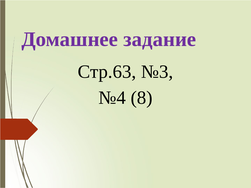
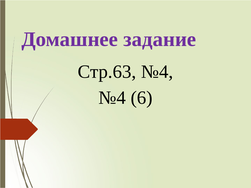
Стр.63 №3: №3 -> №4 (157, 72)
8: 8 -> 6 (142, 98)
